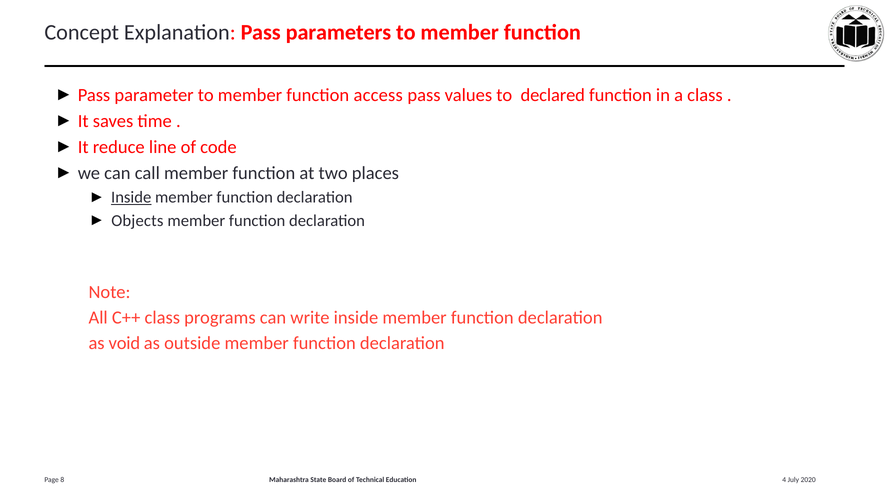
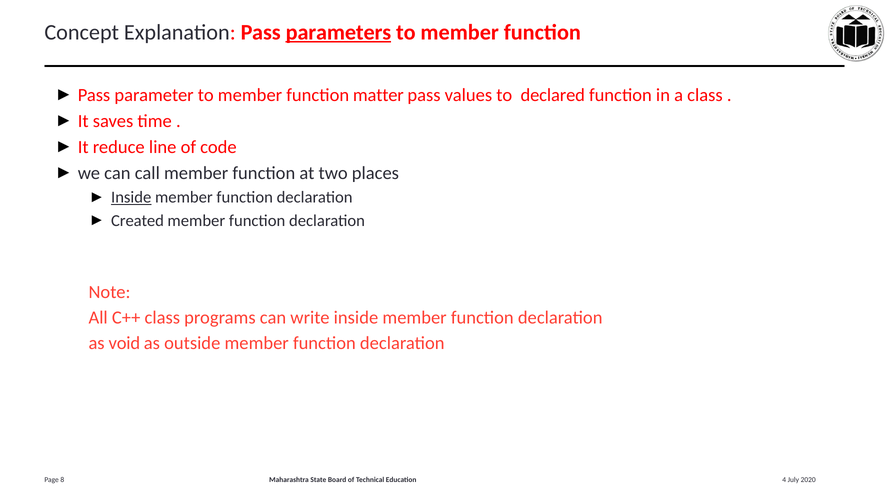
parameters underline: none -> present (338, 32)
access: access -> matter (378, 95)
Objects: Objects -> Created (137, 221)
